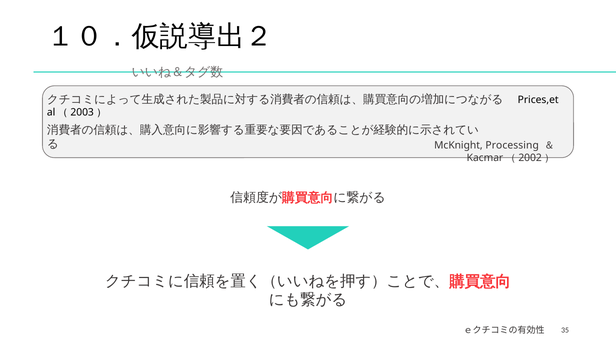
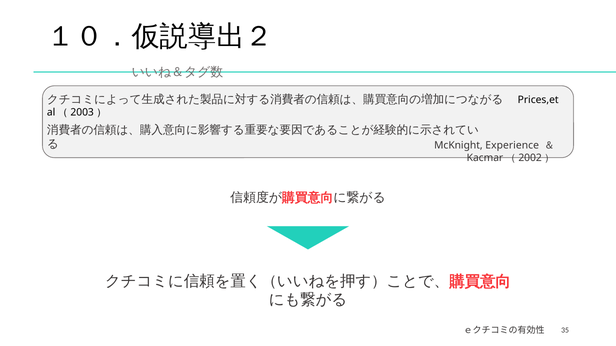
Processing: Processing -> Experience (512, 146)
